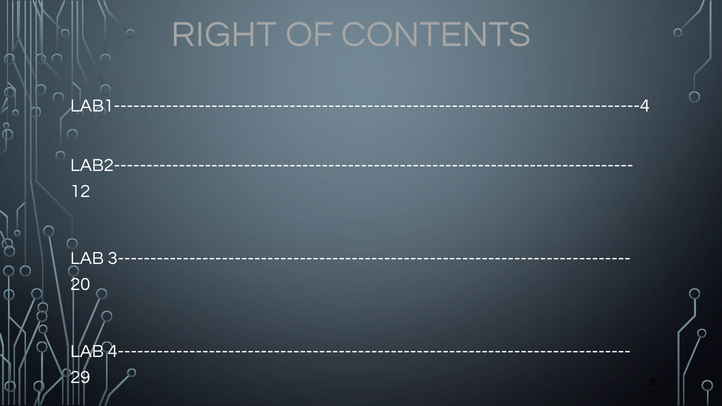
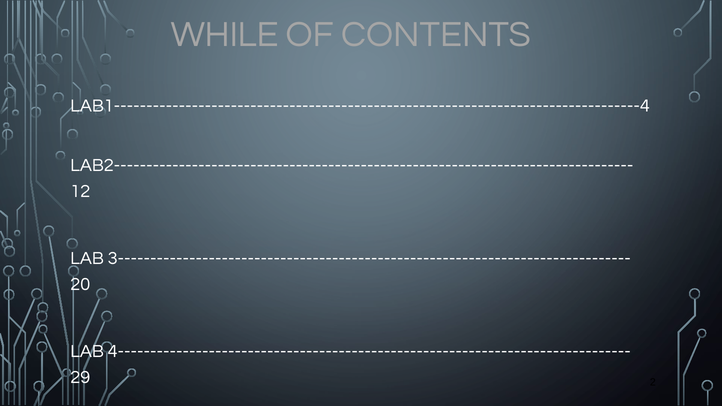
RIGHT: RIGHT -> WHILE (225, 34)
